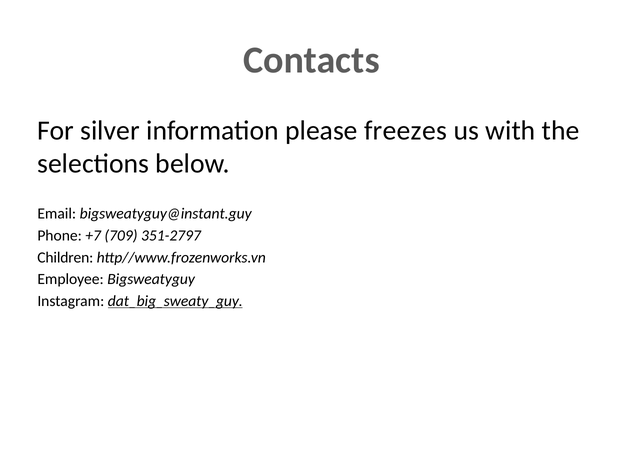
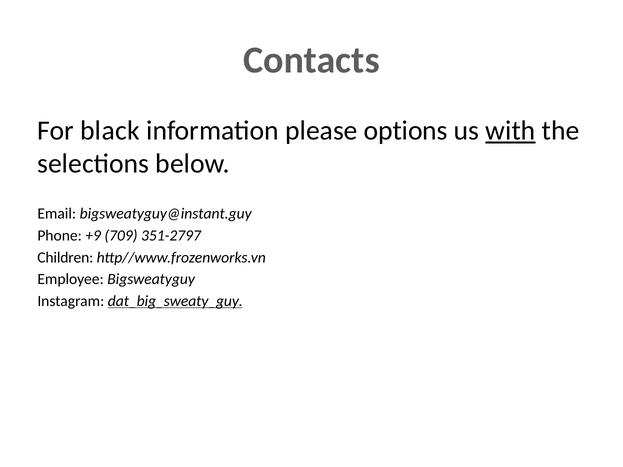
silver: silver -> black (110, 131)
freezes: freezes -> options (406, 131)
with underline: none -> present (510, 131)
+7: +7 -> +9 (93, 236)
